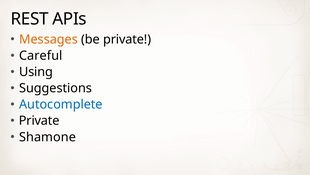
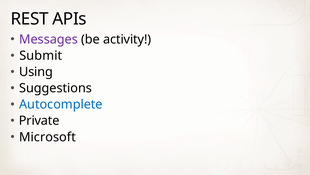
Messages colour: orange -> purple (49, 39)
be private: private -> activity (127, 39)
Careful: Careful -> Submit (41, 56)
Shamone: Shamone -> Microsoft (48, 137)
